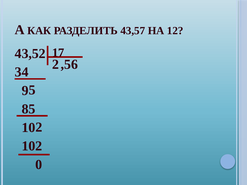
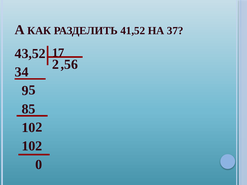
43,57: 43,57 -> 41,52 (133, 31)
12: 12 -> 37 (175, 31)
